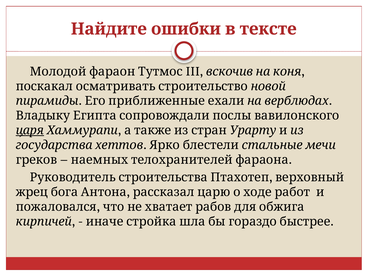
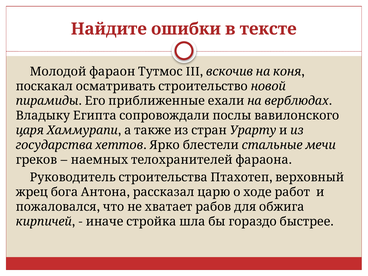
царя underline: present -> none (30, 130)
